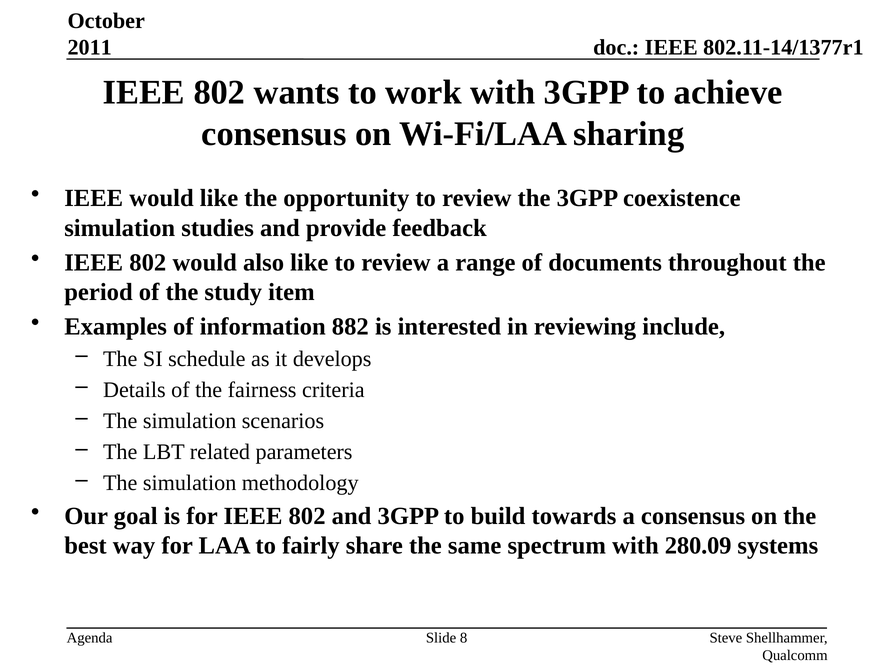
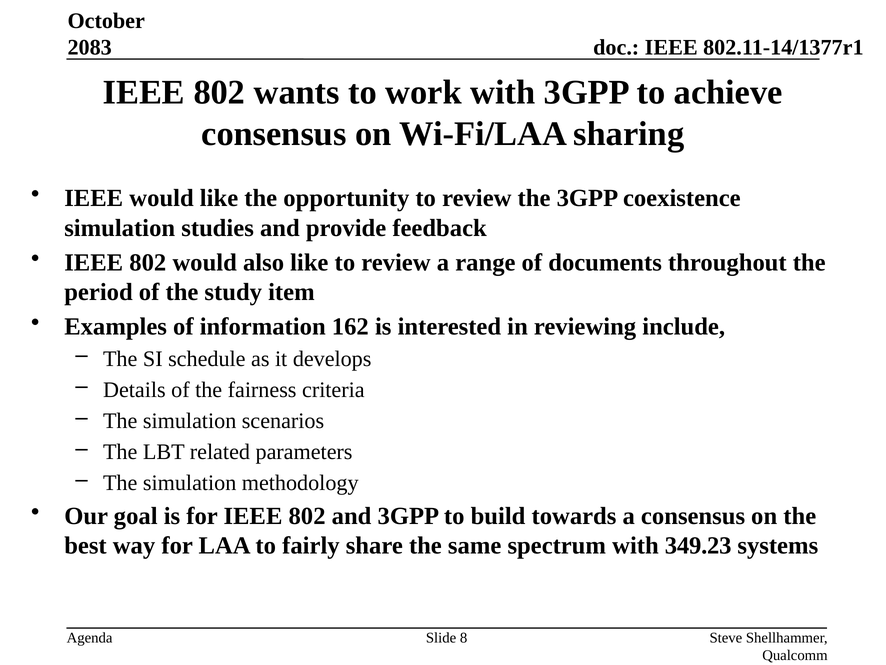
2011: 2011 -> 2083 (90, 47)
882: 882 -> 162 (350, 326)
280.09: 280.09 -> 349.23 (698, 545)
